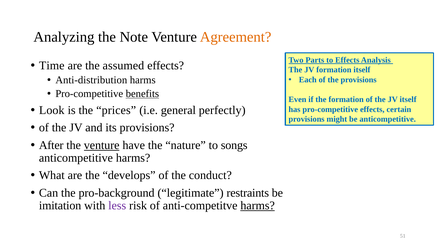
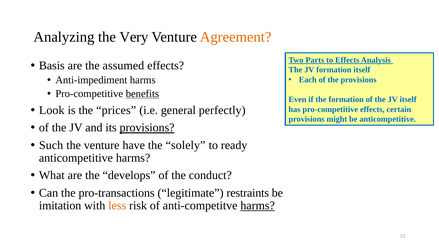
Note: Note -> Very (134, 37)
Time: Time -> Basis (52, 66)
Anti-distribution: Anti-distribution -> Anti-impediment (91, 80)
provisions underline: none -> present (147, 128)
After: After -> Such (51, 145)
venture underline: present -> none (102, 145)
nature: nature -> solely (186, 145)
songs: songs -> ready (234, 145)
pro-background: pro-background -> pro-transactions (117, 193)
less colour: purple -> orange (117, 206)
